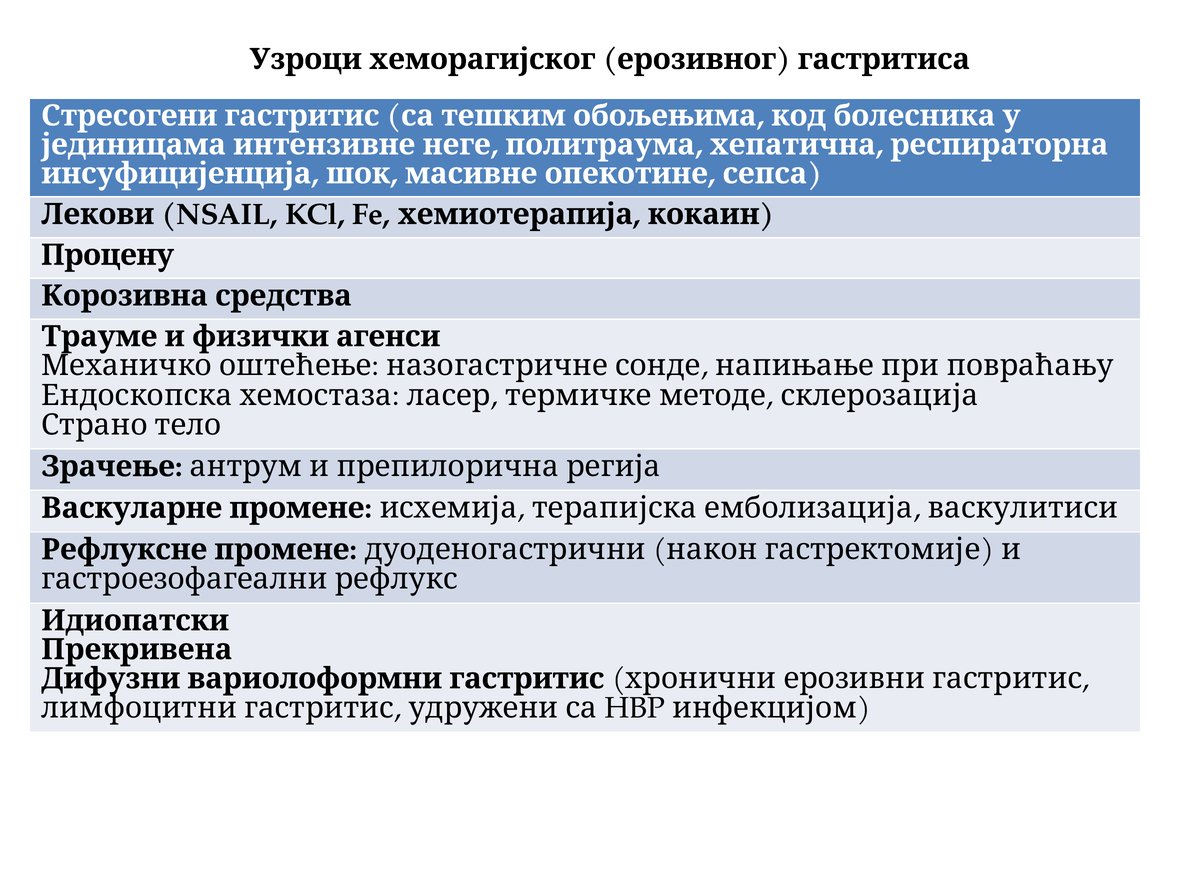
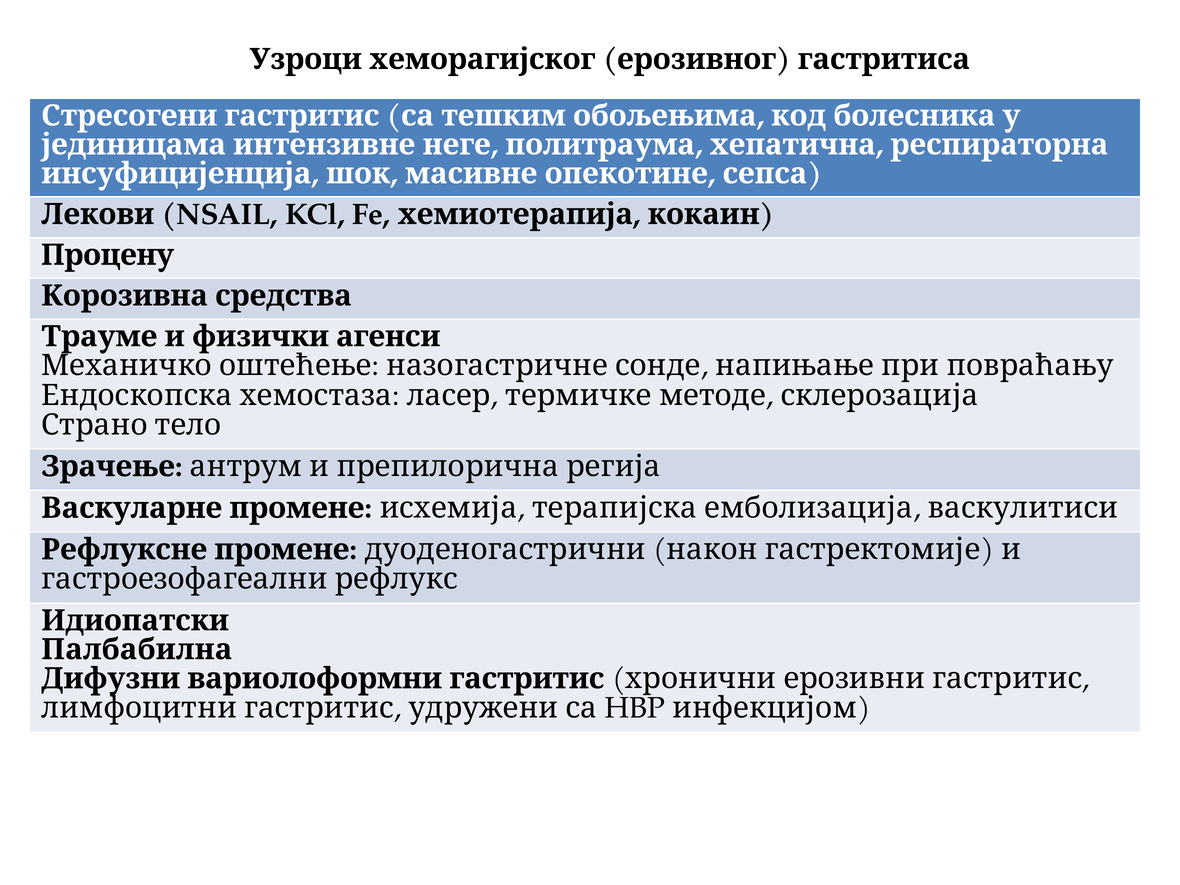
Прекривена: Прекривена -> Палбабилна (137, 649)
